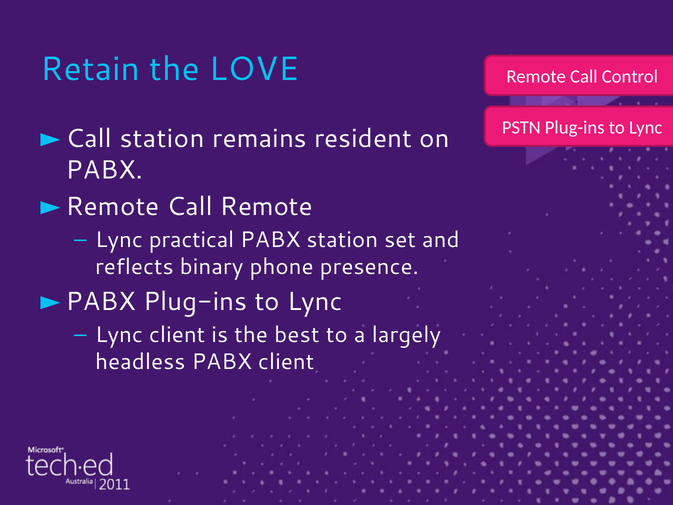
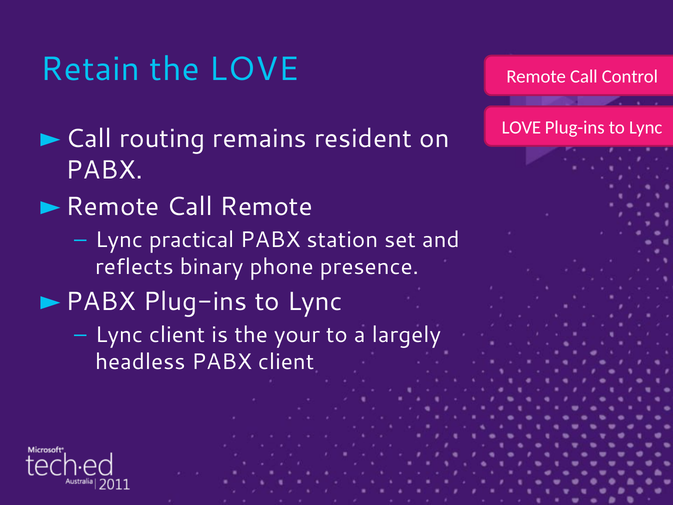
PSTN: PSTN -> LOVE (521, 127)
station: station -> routing (162, 139)
best: best -> your (297, 335)
